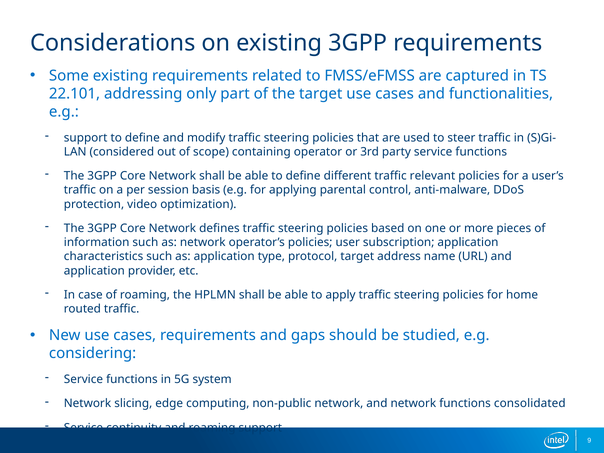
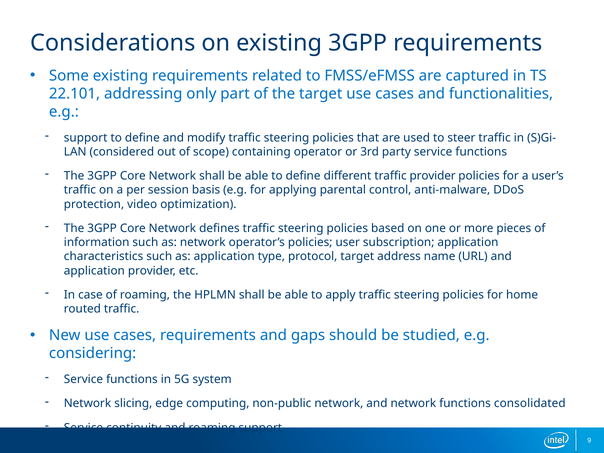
traffic relevant: relevant -> provider (433, 176)
